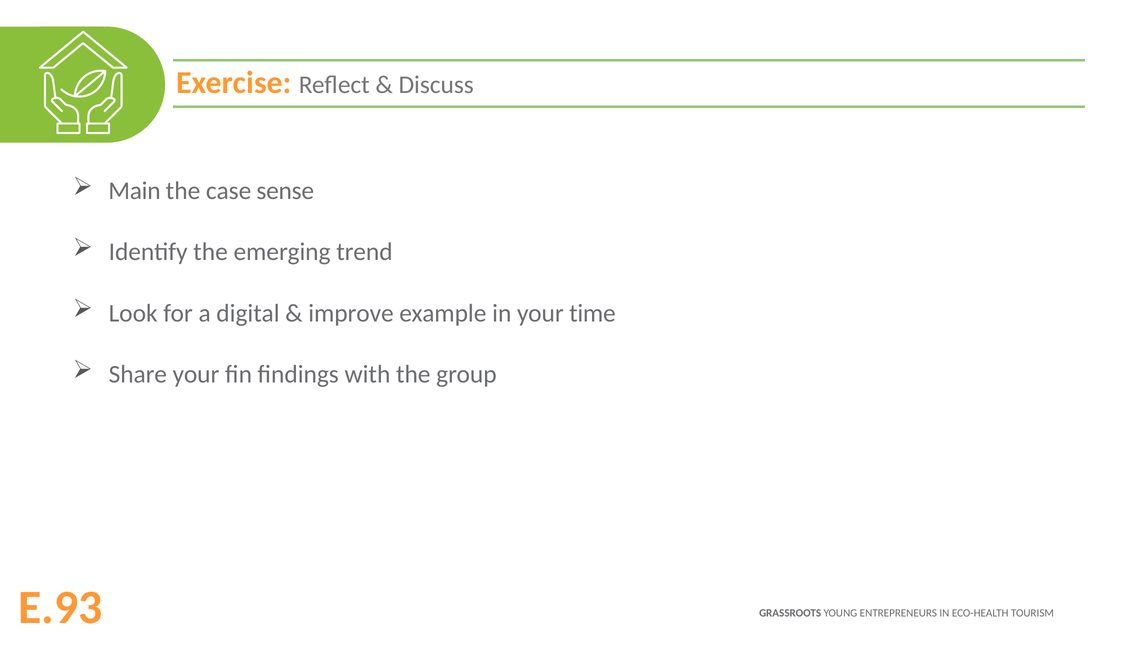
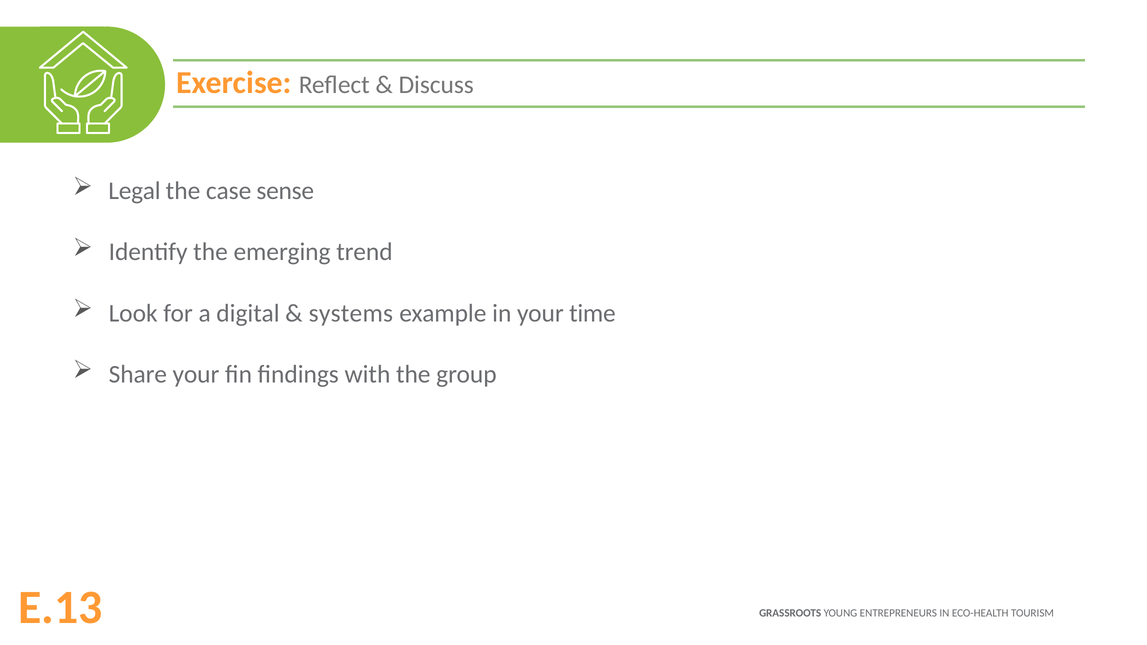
Main: Main -> Legal (134, 191)
improve: improve -> systems (351, 313)
E.93: E.93 -> E.13 (60, 608)
